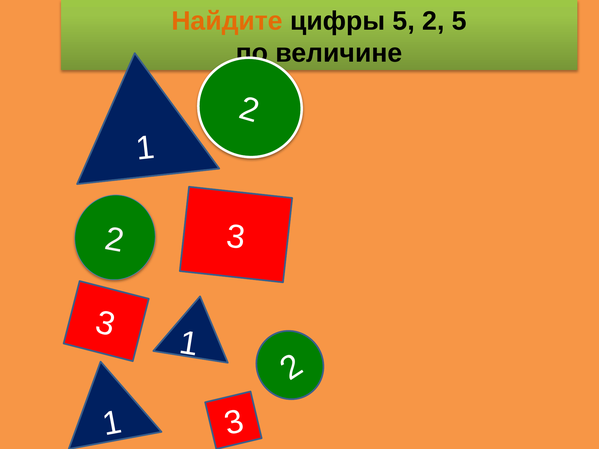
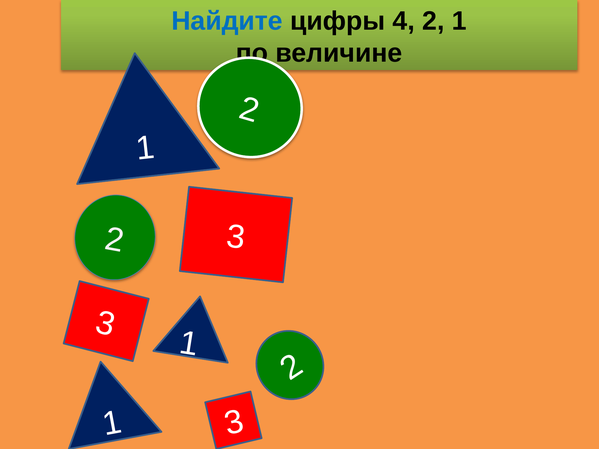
Найдите colour: orange -> blue (227, 21)
цифры 5: 5 -> 4 (404, 21)
5: 5 -> 1 (459, 21)
